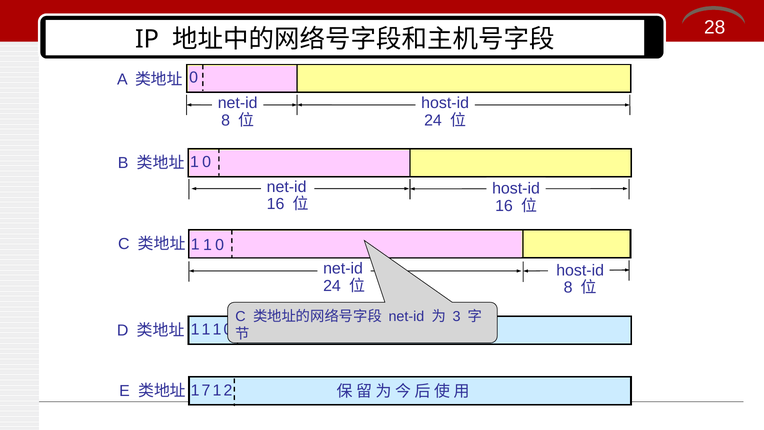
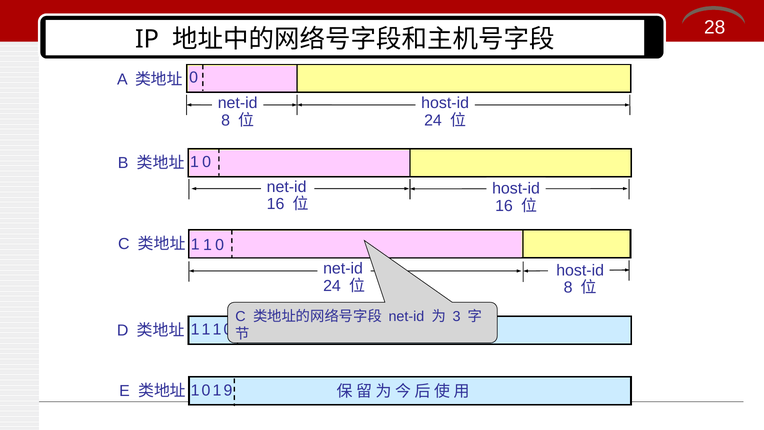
7: 7 -> 0 (206, 390)
2: 2 -> 9 (228, 390)
